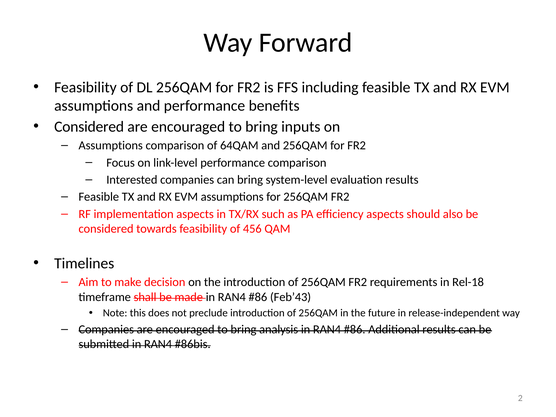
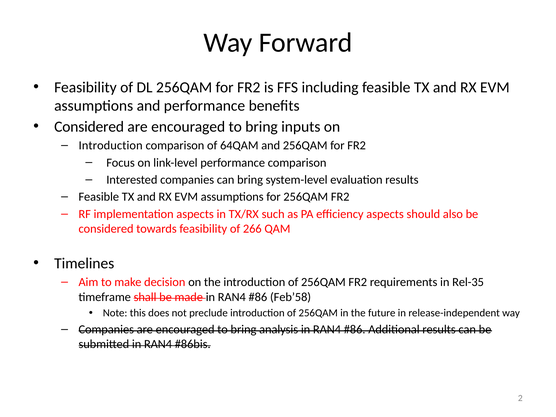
Assumptions: Assumptions -> Introduction (111, 145)
456: 456 -> 266 (252, 229)
Rel-18: Rel-18 -> Rel-35 (468, 282)
Feb’43: Feb’43 -> Feb’58 (291, 297)
